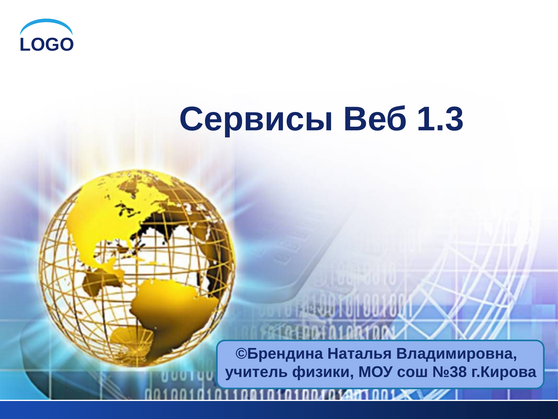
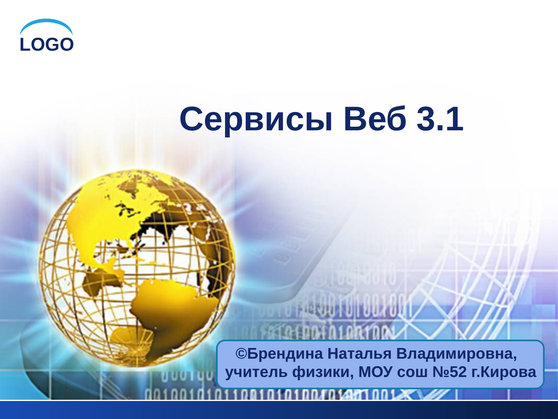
1.3: 1.3 -> 3.1 (440, 119)
№38: №38 -> №52 (450, 372)
